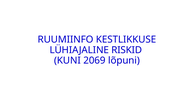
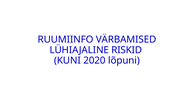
KESTLIKKUSE: KESTLIKKUSE -> VÄRBAMISED (126, 40)
2069: 2069 -> 2020 (94, 61)
